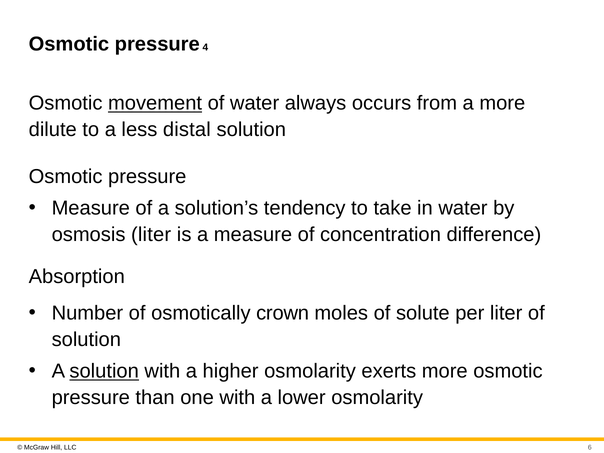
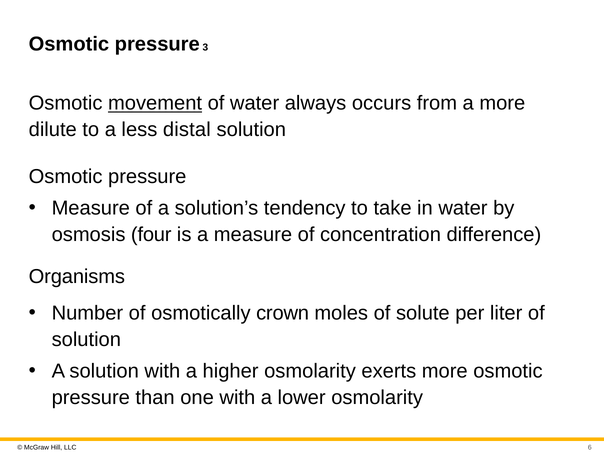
4: 4 -> 3 (205, 47)
osmosis liter: liter -> four (151, 235)
Absorption: Absorption -> Organisms (77, 276)
solution underline: present -> none (104, 371)
